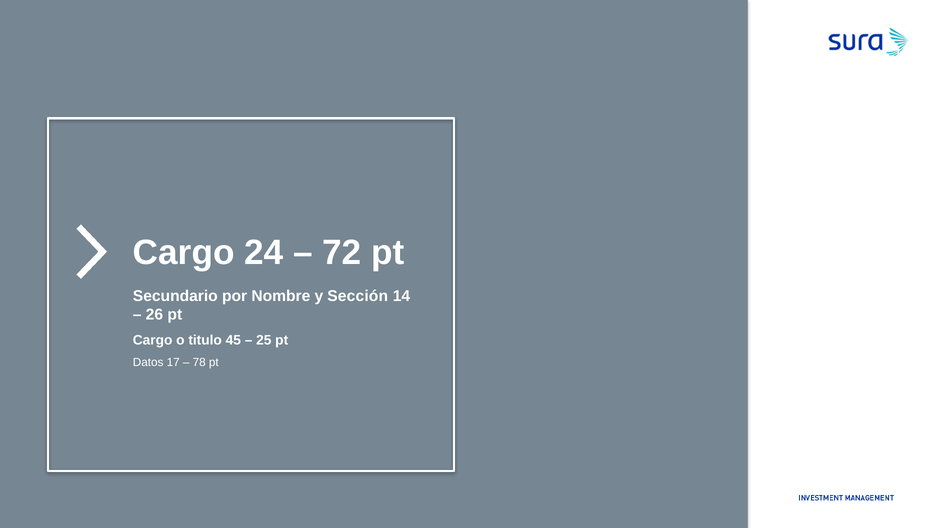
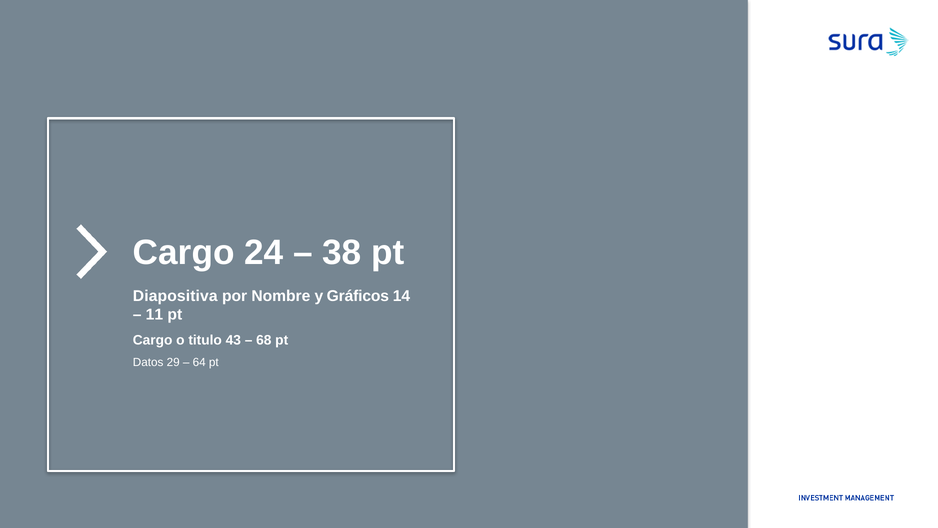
72: 72 -> 38 (342, 253)
Secundario: Secundario -> Diapositiva (175, 296)
Sección: Sección -> Gráficos (358, 296)
26: 26 -> 11 (154, 315)
45: 45 -> 43 (233, 340)
25: 25 -> 68 (264, 340)
17: 17 -> 29 (173, 362)
78: 78 -> 64 (199, 362)
